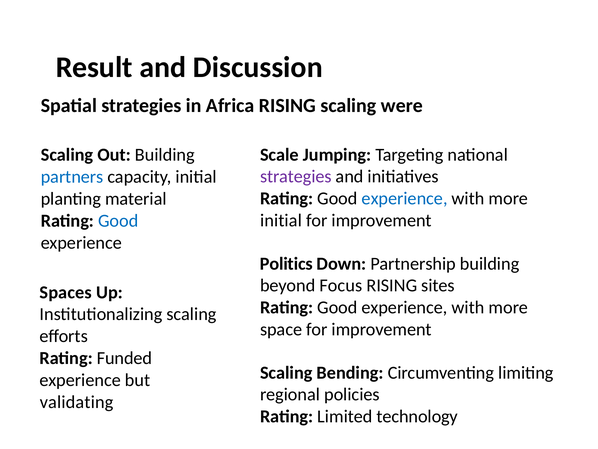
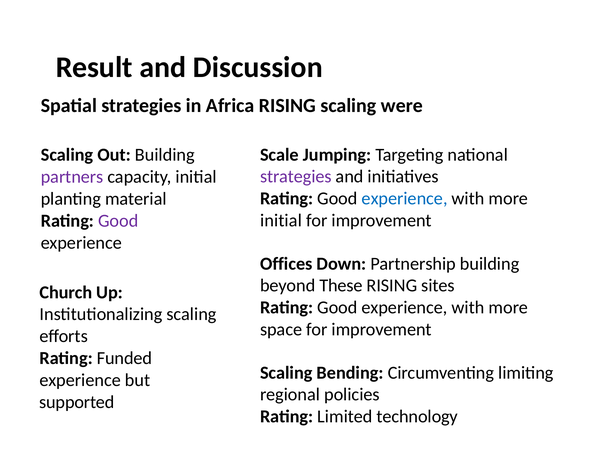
partners colour: blue -> purple (72, 177)
Good colour: blue -> purple (118, 220)
Politics: Politics -> Offices (286, 263)
Focus: Focus -> These (341, 285)
Spaces: Spaces -> Church (66, 292)
validating: validating -> supported (77, 402)
